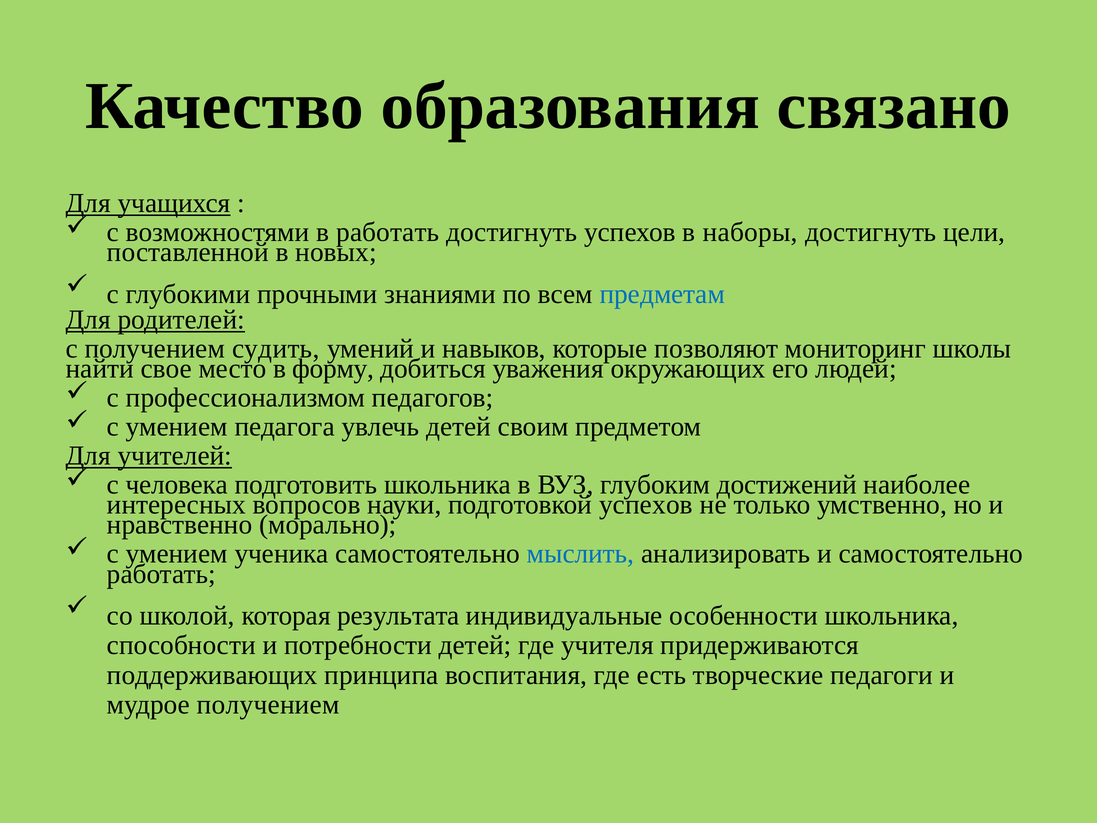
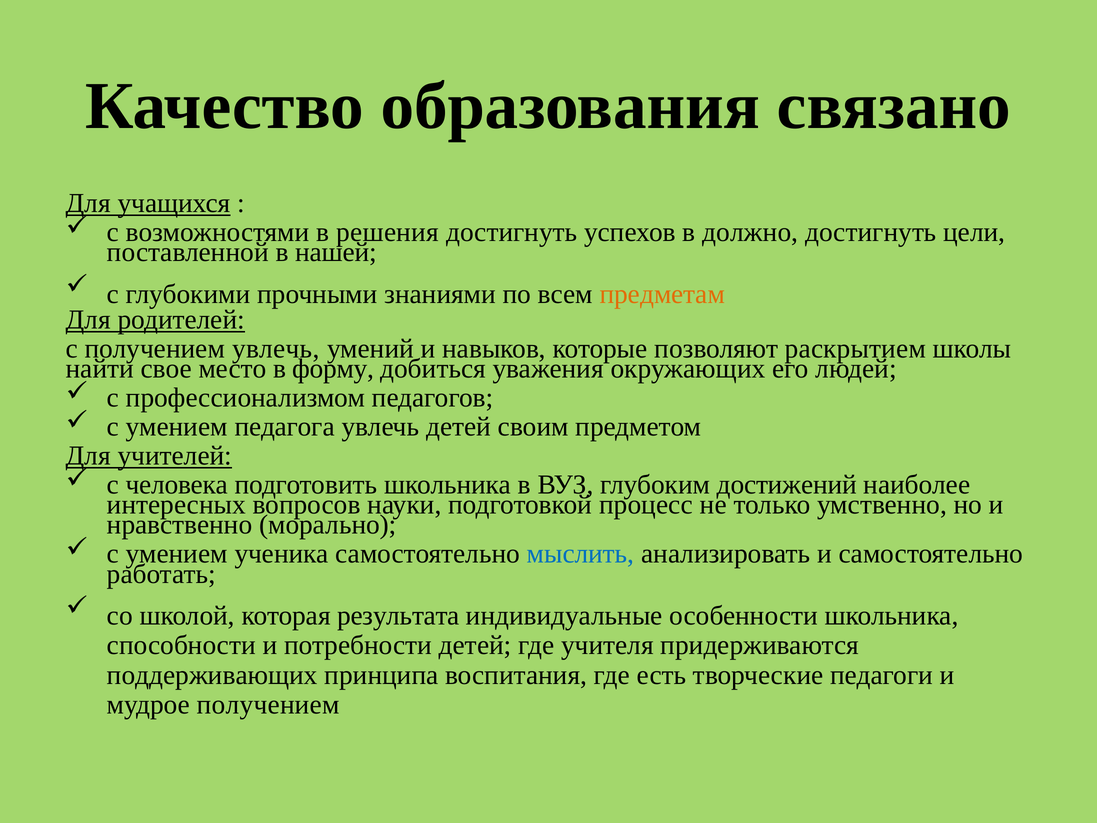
в работать: работать -> решения (388, 232)
наборы: наборы -> должно (750, 232)
новых: новых -> нашей (336, 252)
предметам colour: blue -> orange (662, 294)
получением судить: судить -> увлечь (276, 348)
мониторинг: мониторинг -> раскрытием (855, 348)
подготовкой успехов: успехов -> процесс (646, 505)
